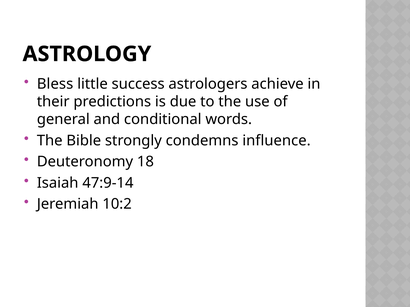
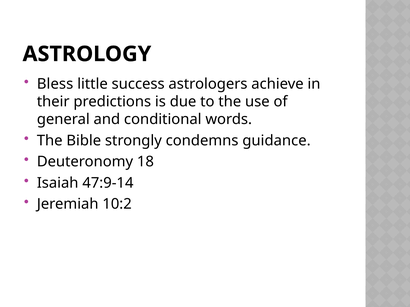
influence: influence -> guidance (276, 141)
